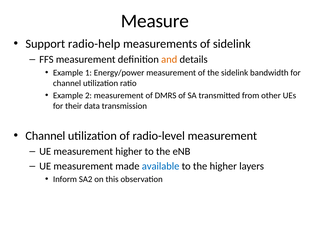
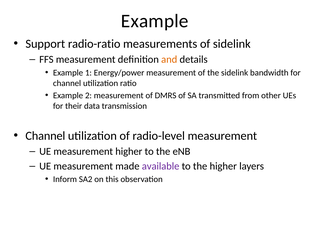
Measure: Measure -> Example (155, 21)
radio-help: radio-help -> radio-ratio (94, 44)
available colour: blue -> purple (161, 166)
